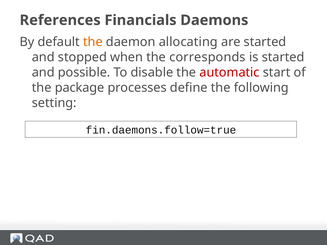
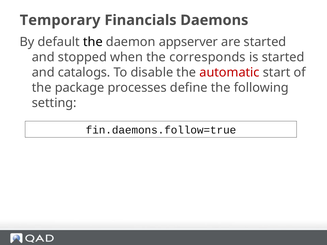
References: References -> Temporary (60, 20)
the colour: orange -> black (93, 42)
allocating: allocating -> appserver (188, 42)
possible: possible -> catalogs (84, 73)
